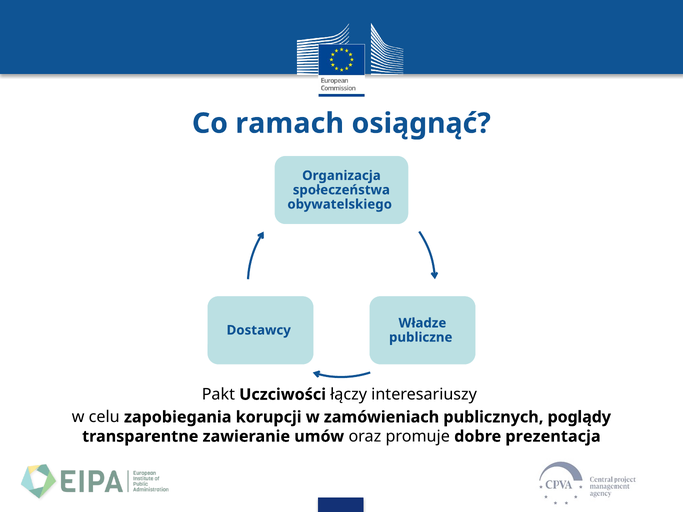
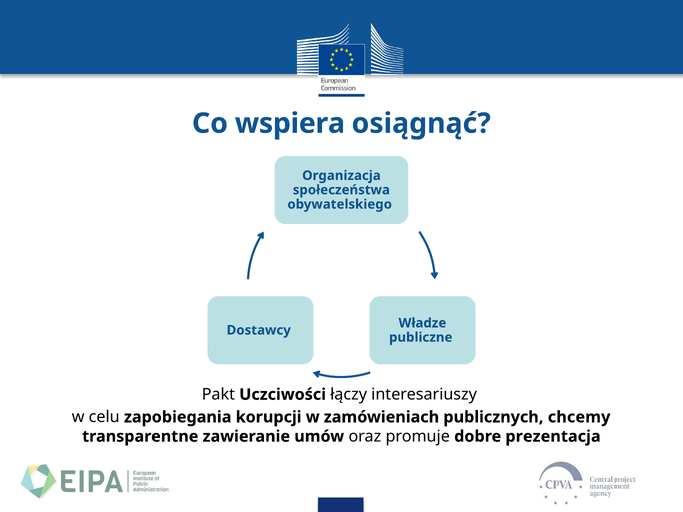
ramach: ramach -> wspiera (290, 123)
poglądy: poglądy -> chcemy (579, 417)
